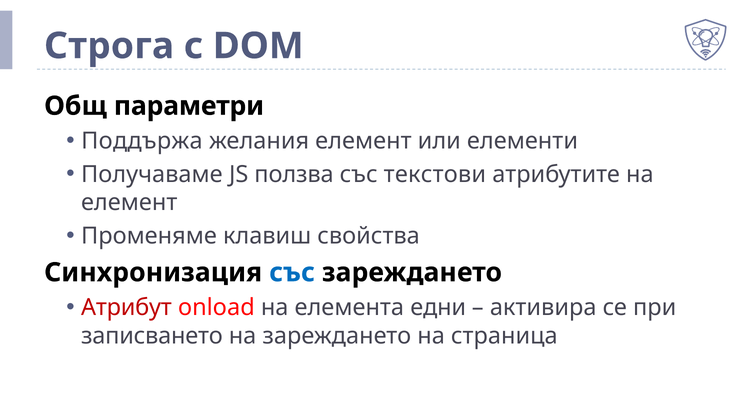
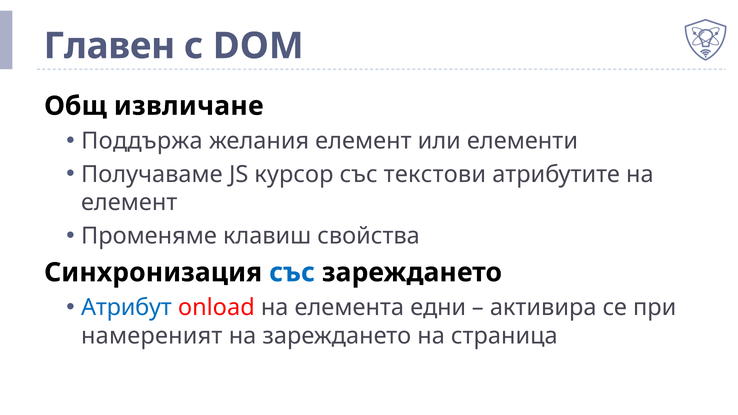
Строга: Строга -> Главен (109, 46)
параметри: параметри -> извличане (189, 106)
ползва: ползва -> курсор (294, 174)
Атрибут colour: red -> blue (126, 308)
записването: записването -> намереният (152, 336)
